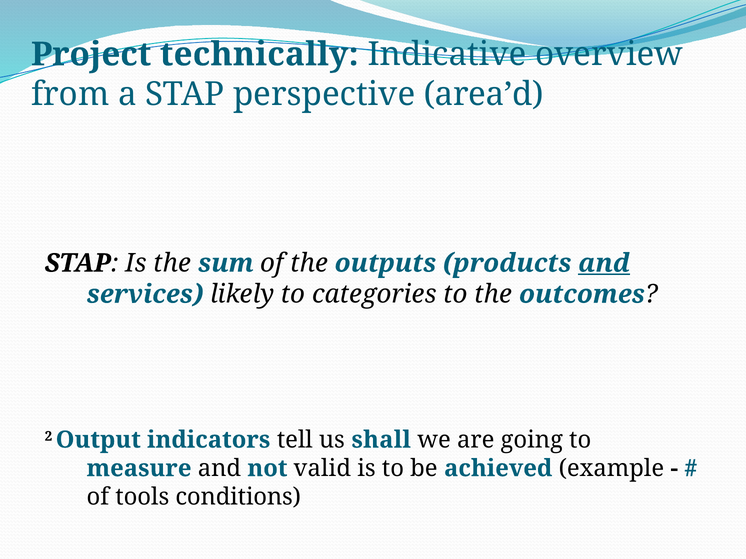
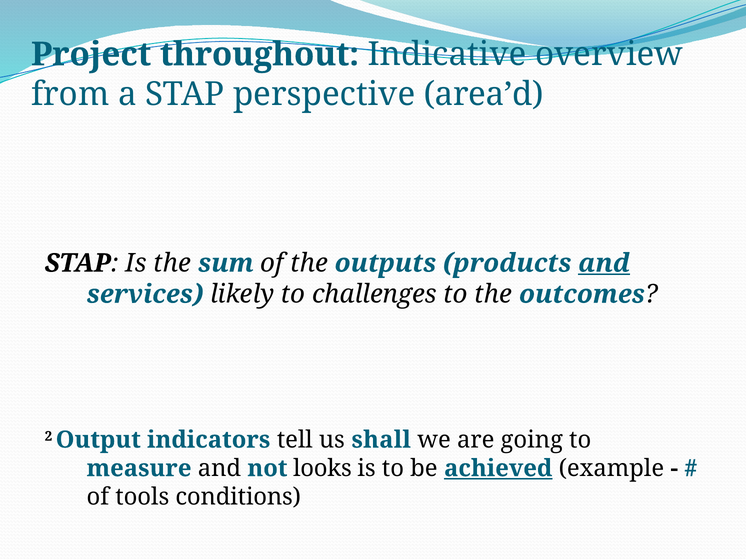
technically: technically -> throughout (260, 54)
categories: categories -> challenges (374, 294)
valid: valid -> looks (322, 469)
achieved underline: none -> present (498, 469)
